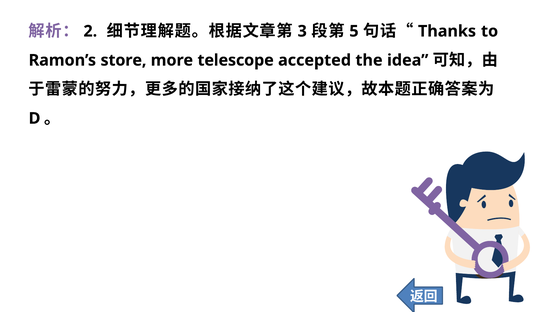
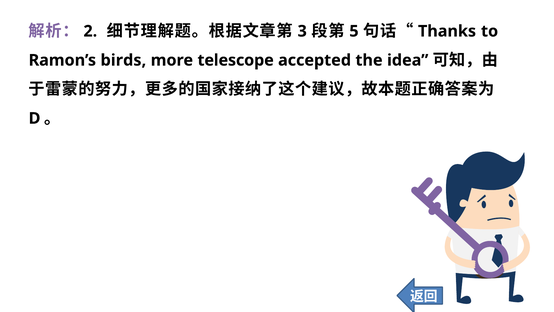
store: store -> birds (123, 60)
